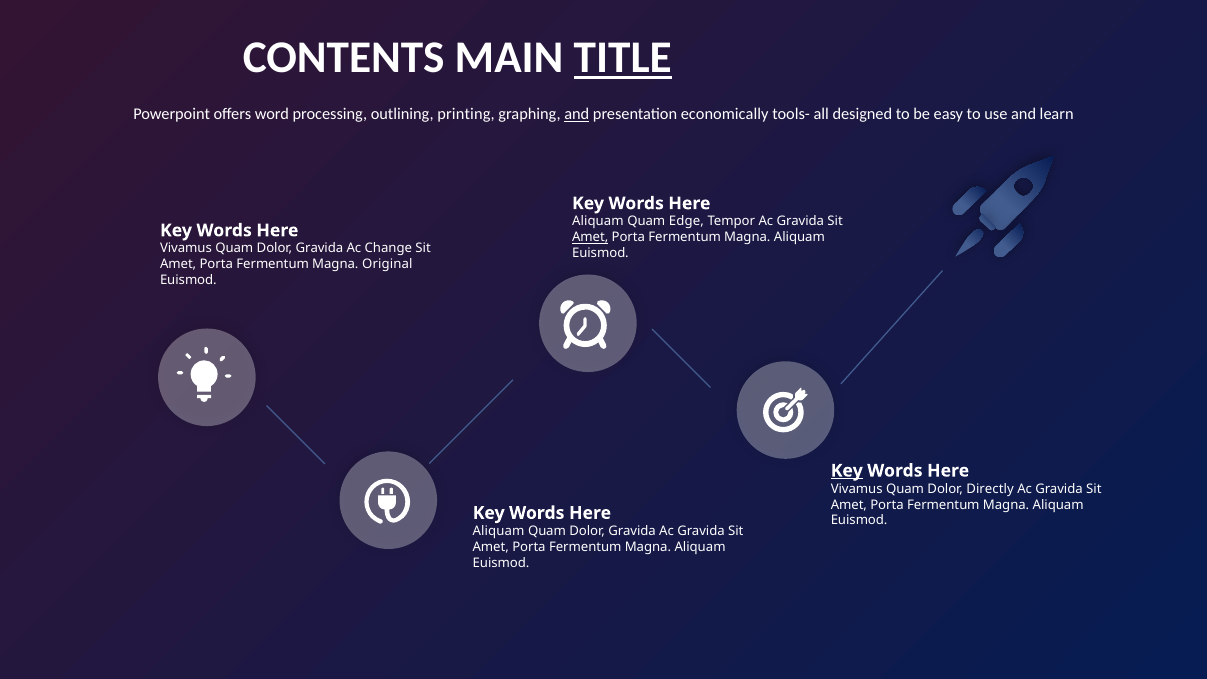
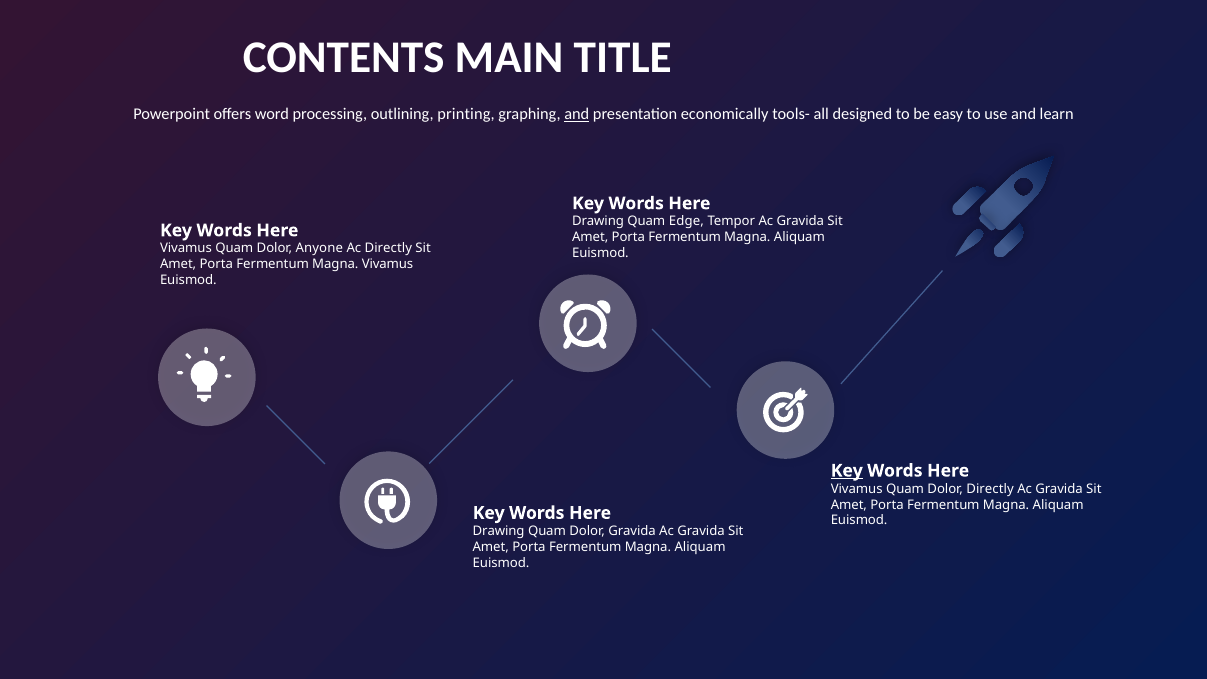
TITLE underline: present -> none (623, 58)
Aliquam: Aliquam -> Drawing (598, 222)
Amet underline: present -> none (590, 237)
Vivamus Quam Dolor Gravida: Gravida -> Anyone (319, 249)
Ac Change: Change -> Directly (388, 249)
Magna Original: Original -> Vivamus (387, 264)
Aliquam: Aliquam -> Drawing (499, 531)
